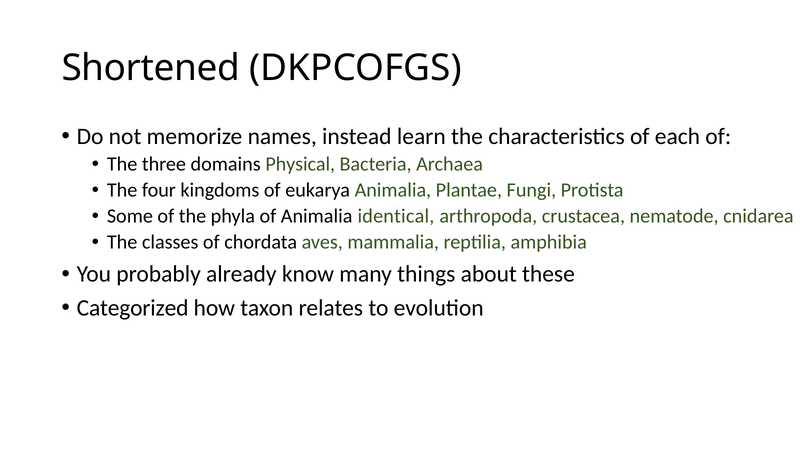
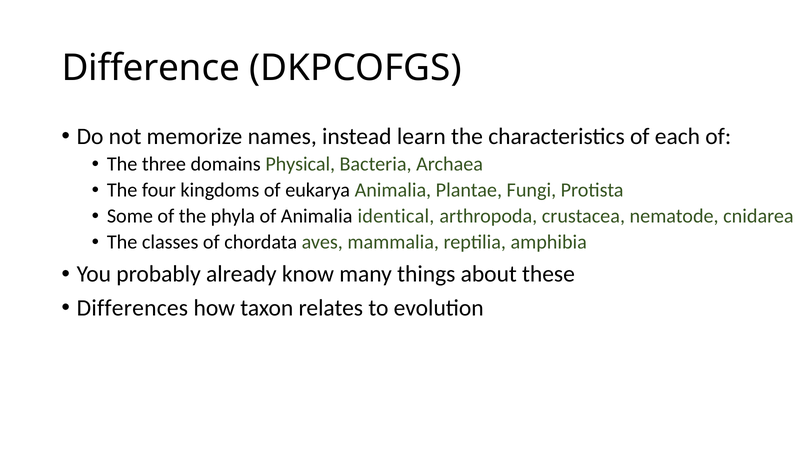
Shortened: Shortened -> Difference (151, 68)
Categorized: Categorized -> Differences (132, 308)
